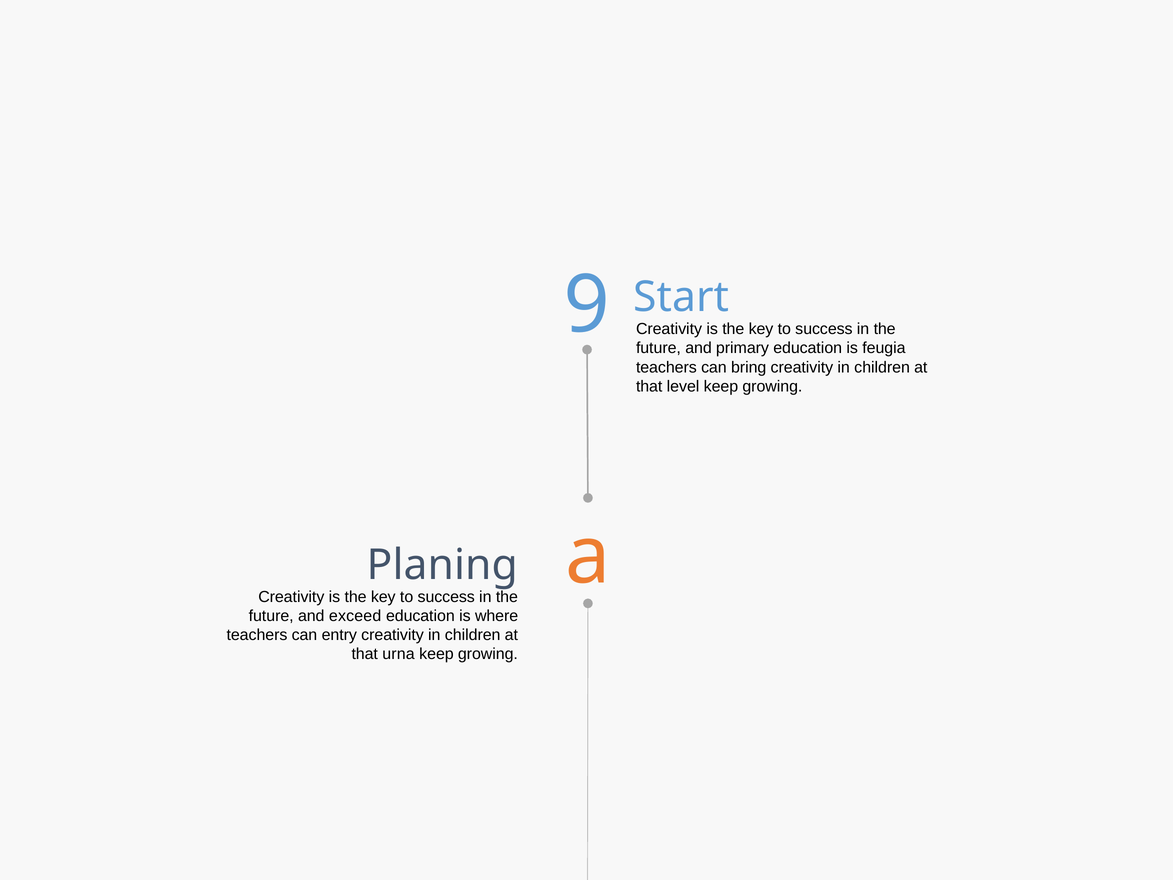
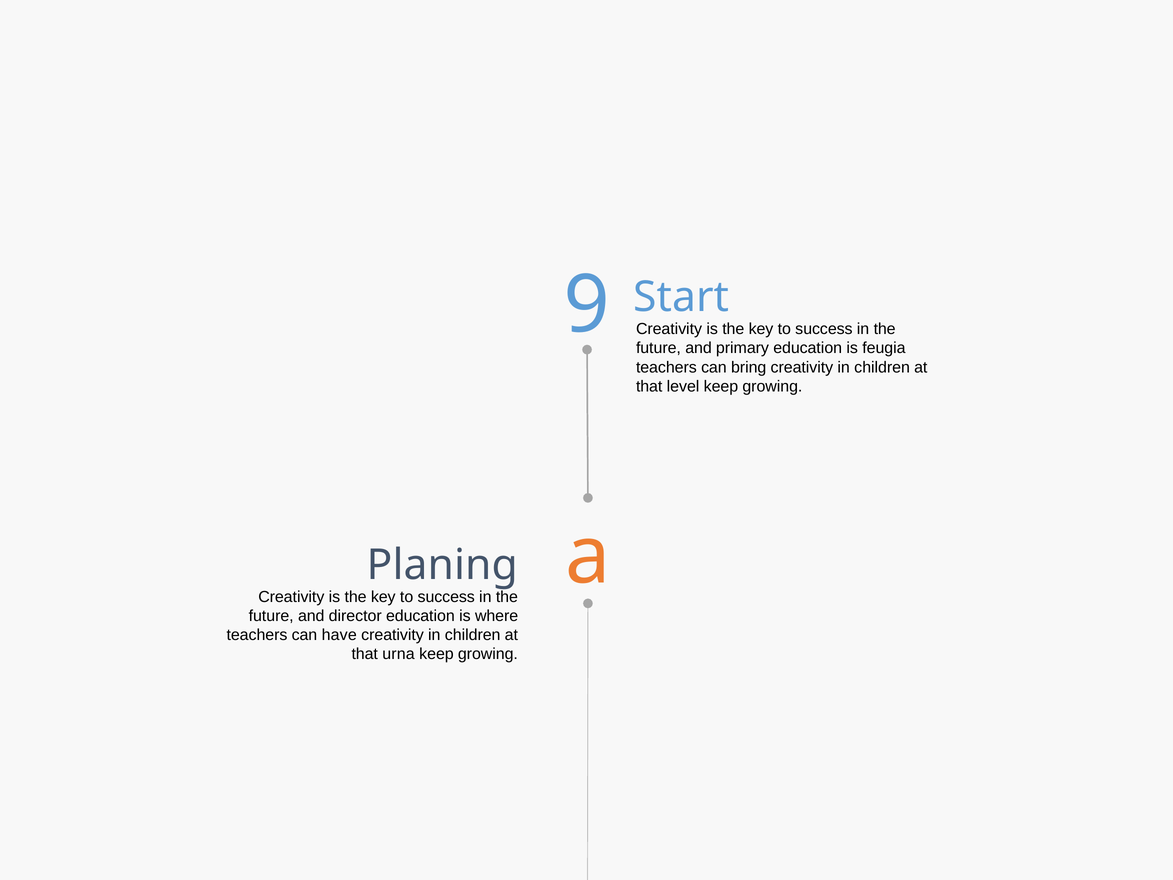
exceed: exceed -> director (355, 616)
entry: entry -> have (339, 635)
